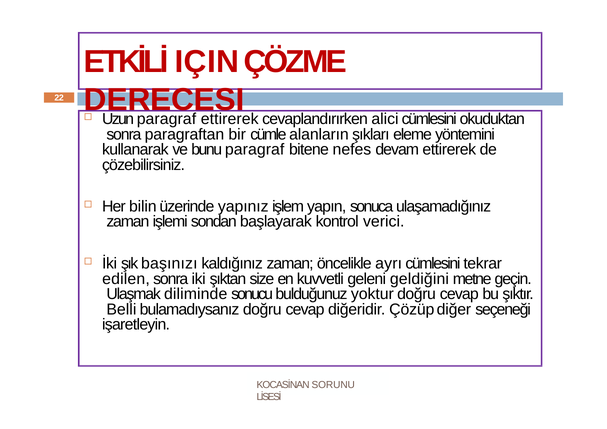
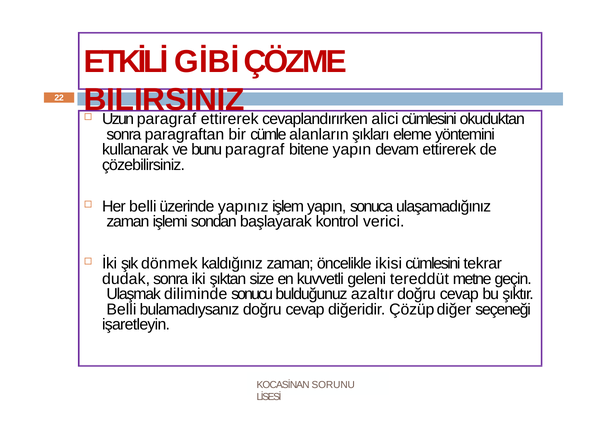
IÇIN: IÇIN -> GİBİ (207, 62)
DERECESI: DERECESI -> BILIRSINIZ (164, 100)
bitene nefes: nefes -> yapın (352, 150)
Her bilin: bilin -> belli (143, 206)
başınızı: başınızı -> dönmek (169, 264)
ayrı: ayrı -> ikisi (389, 264)
edilen: edilen -> dudak (126, 279)
geldiğini: geldiğini -> tereddüt (419, 279)
yoktur: yoktur -> azaltır (372, 294)
